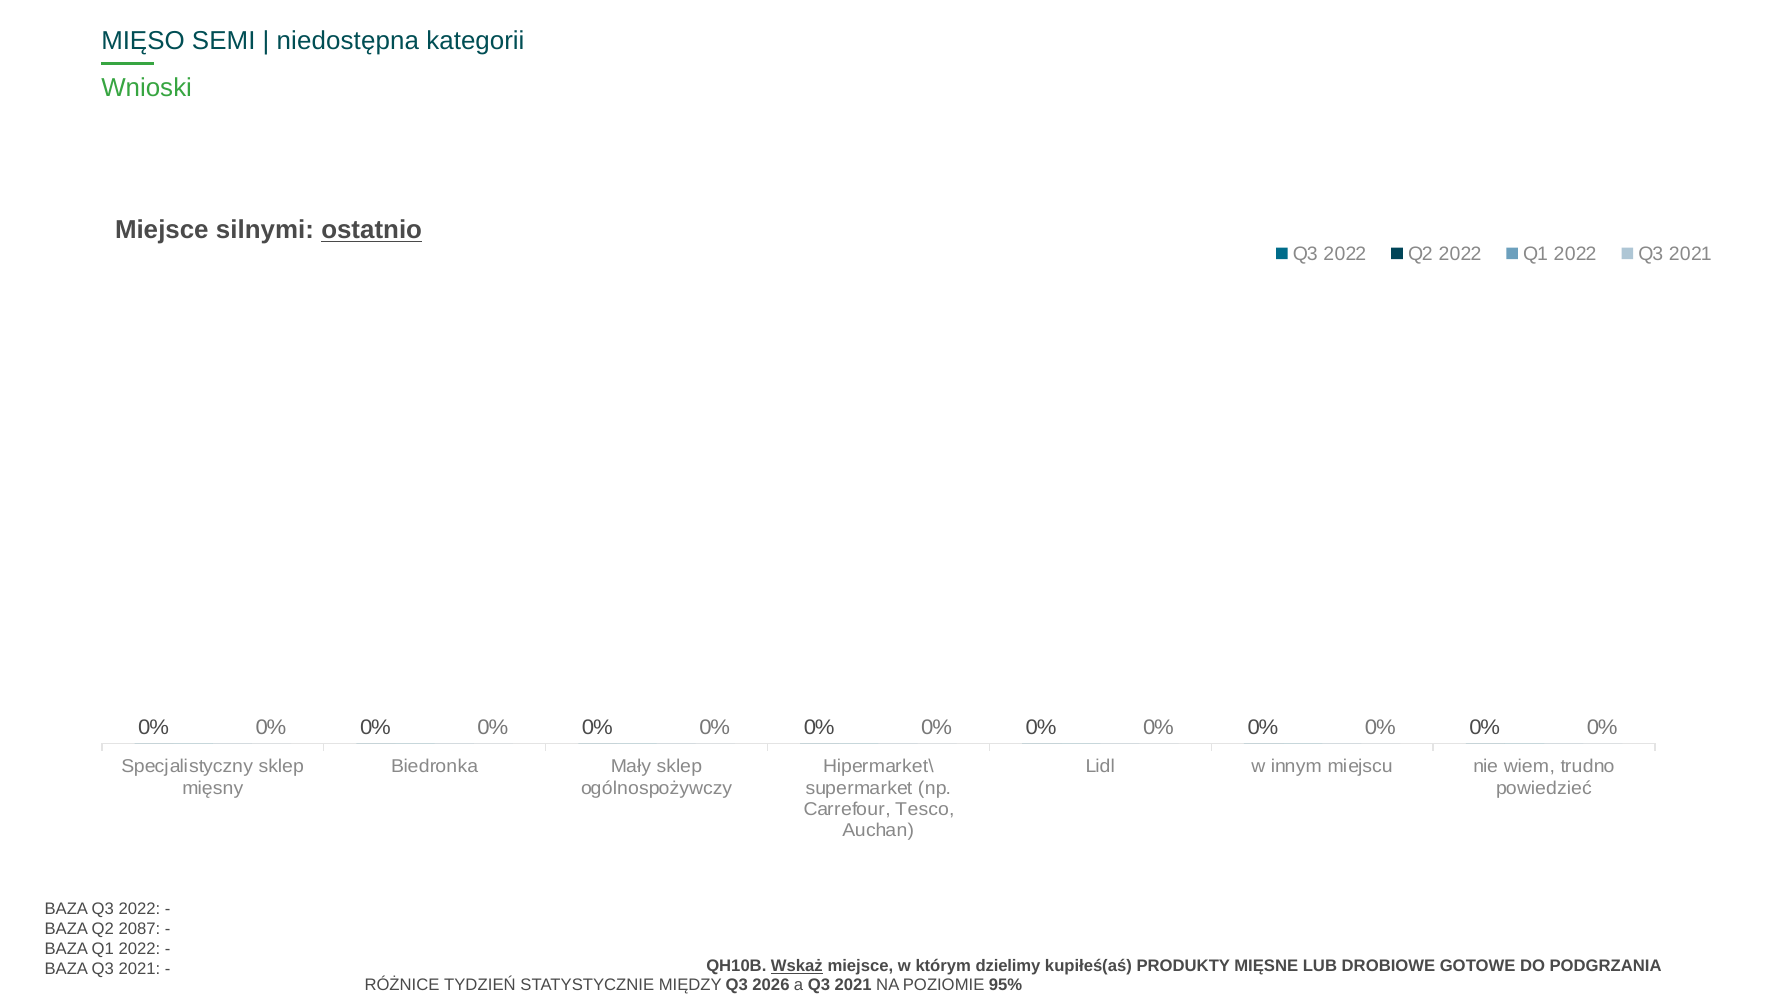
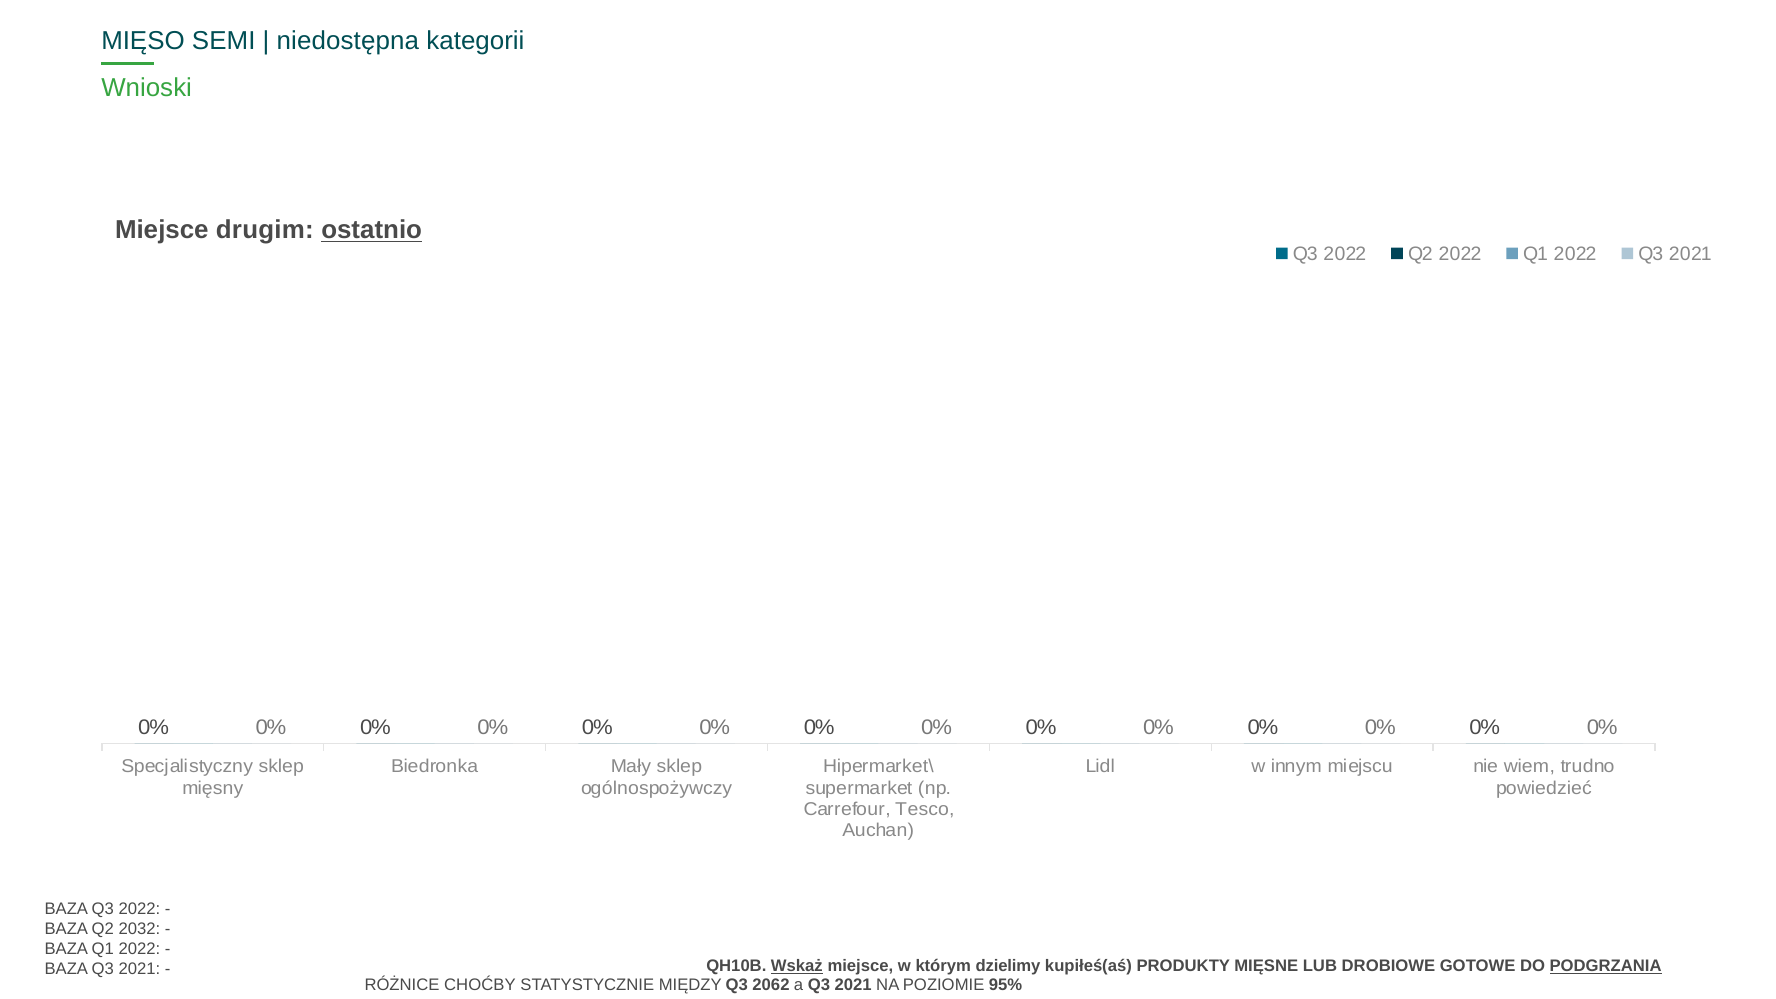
silnymi: silnymi -> drugim (265, 230)
2087: 2087 -> 2032 (139, 929)
PODGRZANIA underline: none -> present (1606, 966)
TYDZIEŃ: TYDZIEŃ -> CHOĆBY (480, 985)
2026: 2026 -> 2062 (771, 985)
